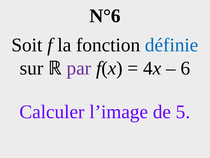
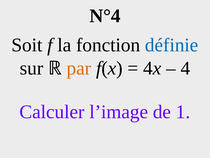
N°6: N°6 -> N°4 (105, 16)
par colour: purple -> orange (79, 68)
6: 6 -> 4 (185, 68)
5: 5 -> 1 (183, 112)
